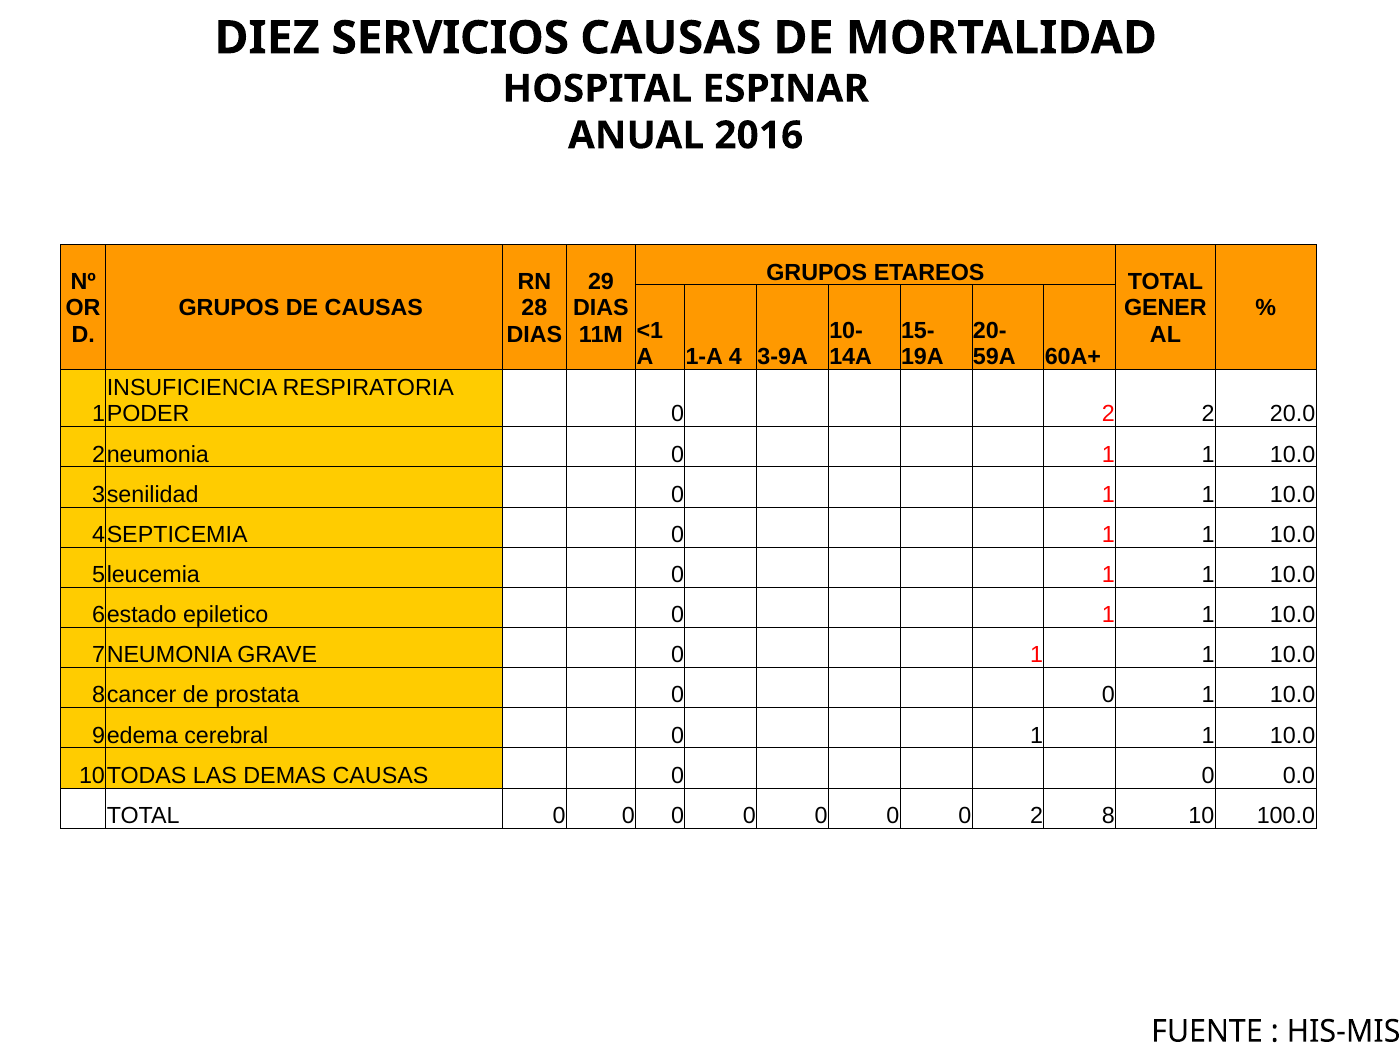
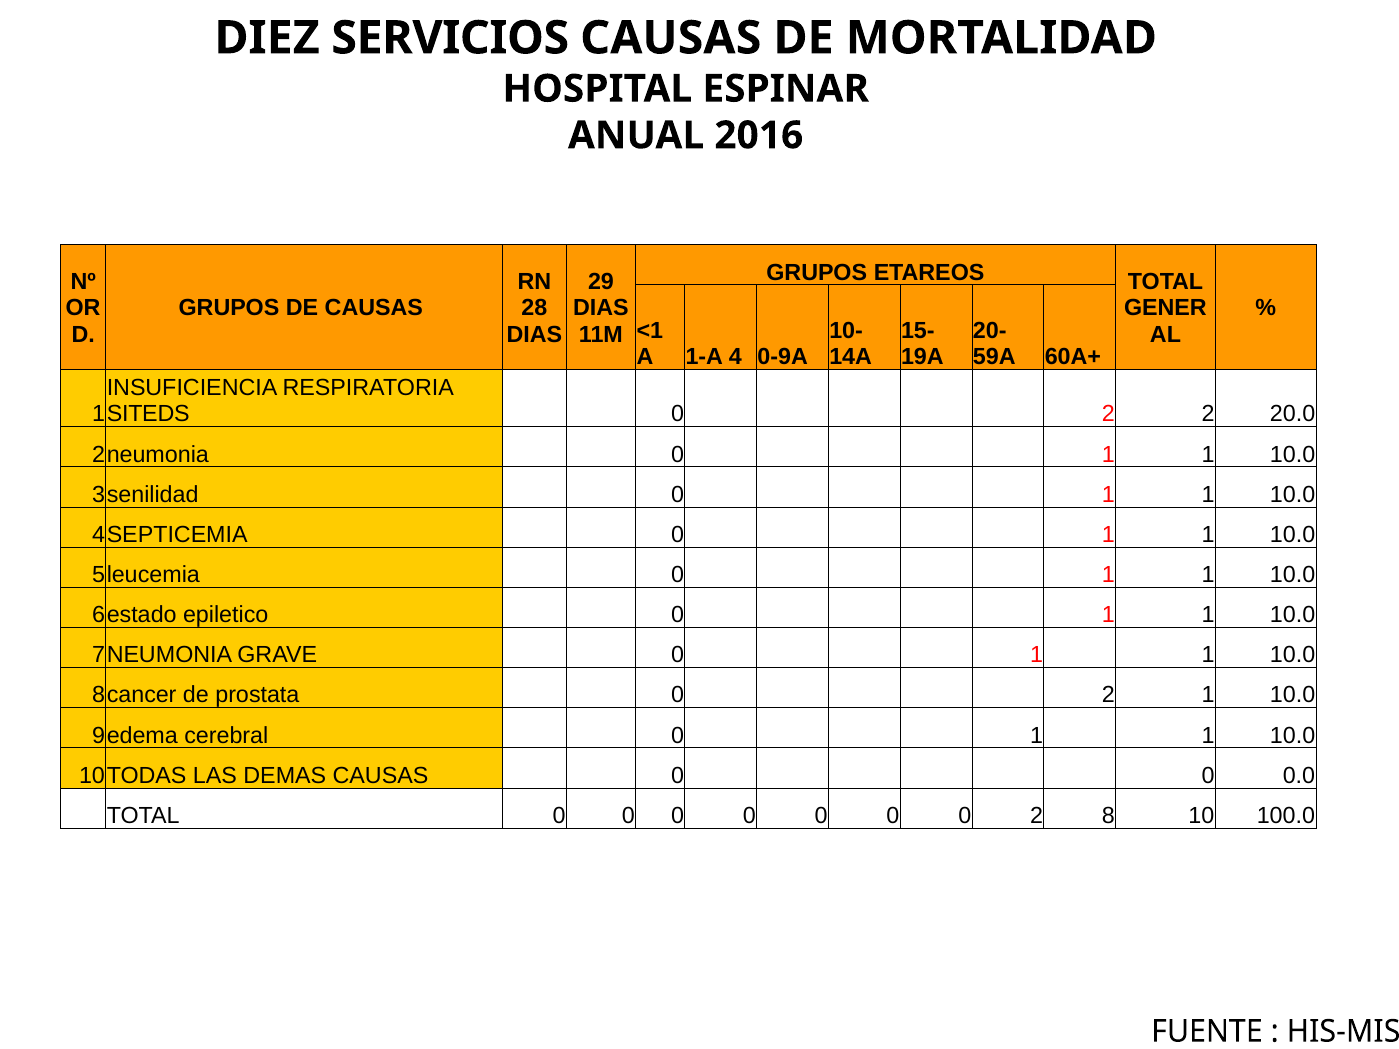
3-9A: 3-9A -> 0-9A (783, 357)
PODER: PODER -> SITEDS (148, 414)
prostata 0 0: 0 -> 2 (1108, 695)
